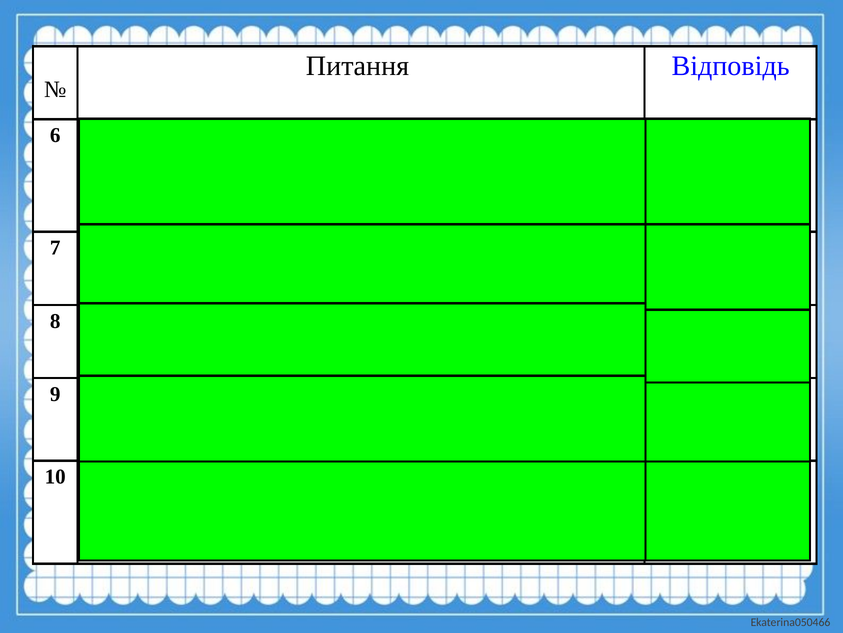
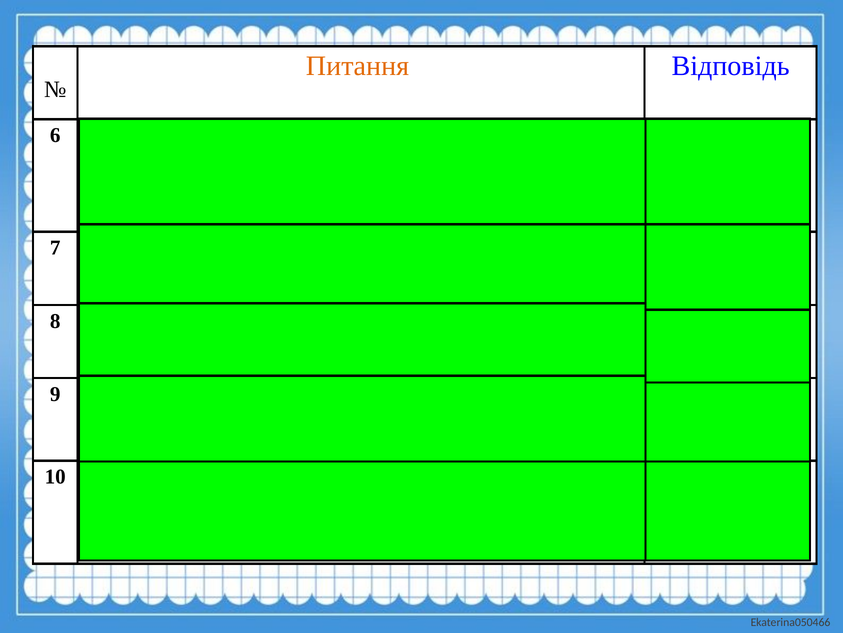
Питання colour: black -> orange (357, 66)
